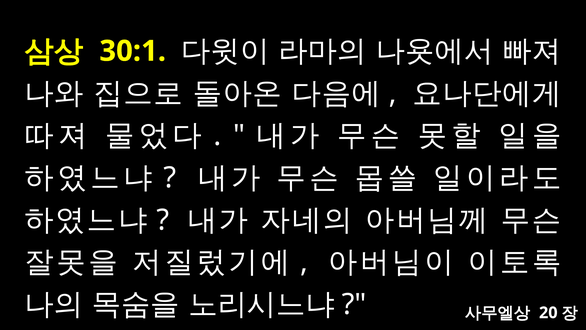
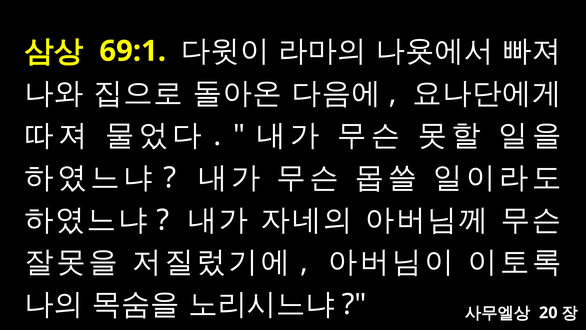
30:1: 30:1 -> 69:1 (133, 51)
